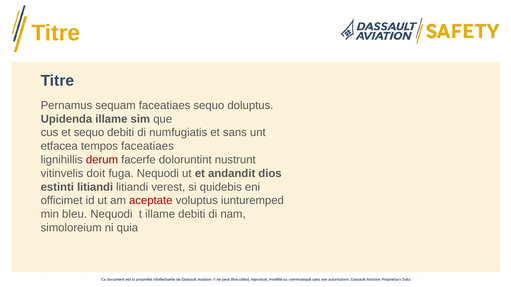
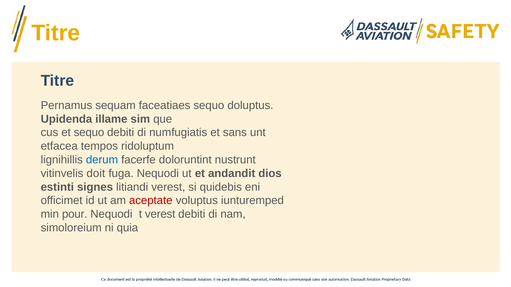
tempos faceatiaes: faceatiaes -> ridoluptum (148, 146)
derum colour: red -> blue (102, 160)
estinti litiandi: litiandi -> signes (95, 187)
bleu: bleu -> pour (75, 214)
t illame: illame -> verest (160, 214)
